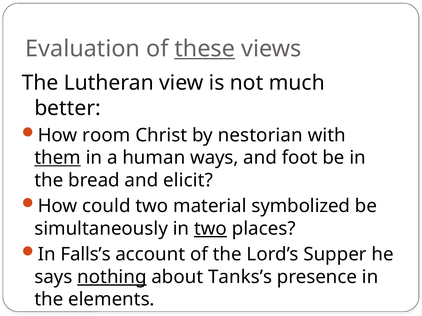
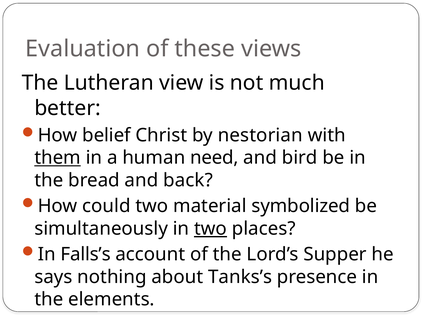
these underline: present -> none (205, 49)
room: room -> belief (106, 136)
ways: ways -> need (214, 158)
foot: foot -> bird (300, 158)
elicit: elicit -> back (188, 181)
nothing underline: present -> none (112, 277)
